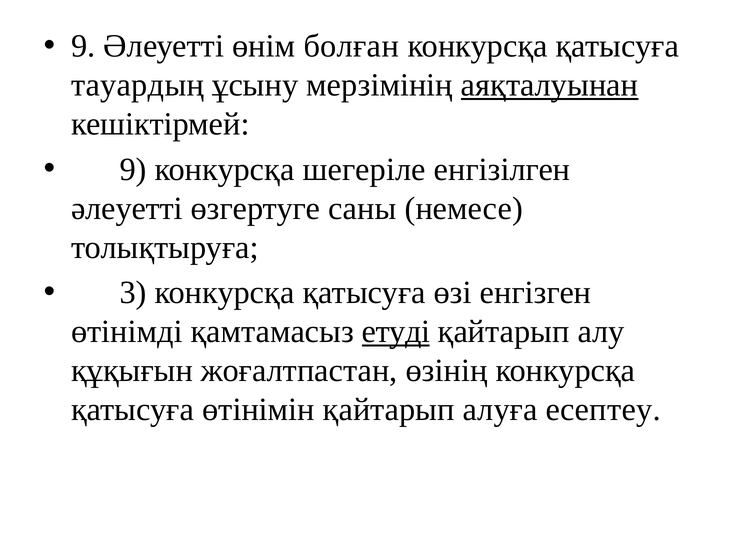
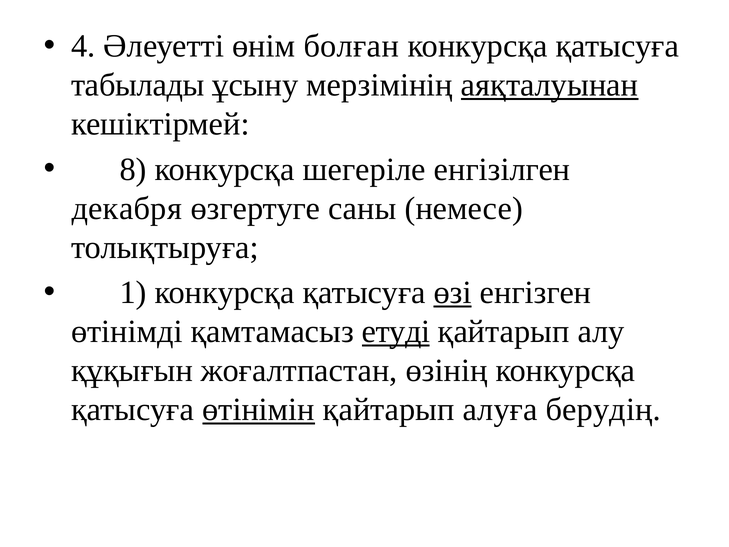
9: 9 -> 4 (83, 46)
тауардың: тауардың -> табылады (138, 85)
9: 9 -> 8 (133, 169)
әлеуетті: әлеуетті -> декабря (127, 208)
3: 3 -> 1 (133, 293)
өзі underline: none -> present (453, 293)
өтінімін underline: none -> present (259, 409)
есептеу: есептеу -> берудің (603, 409)
